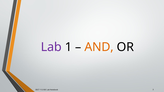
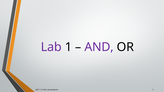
AND colour: orange -> purple (99, 47)
